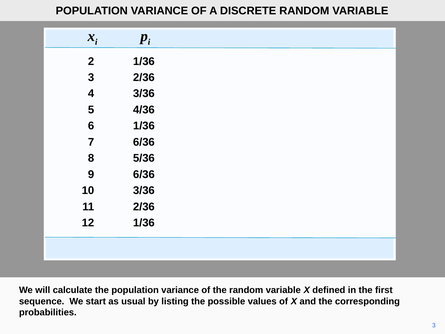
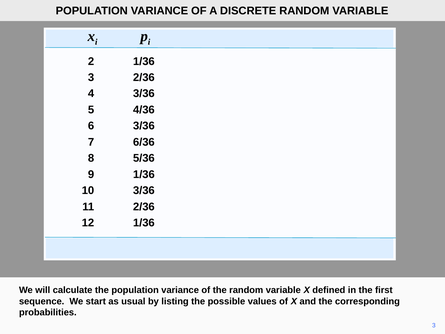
6 1/36: 1/36 -> 3/36 (144, 126)
9 6/36: 6/36 -> 1/36 (144, 174)
